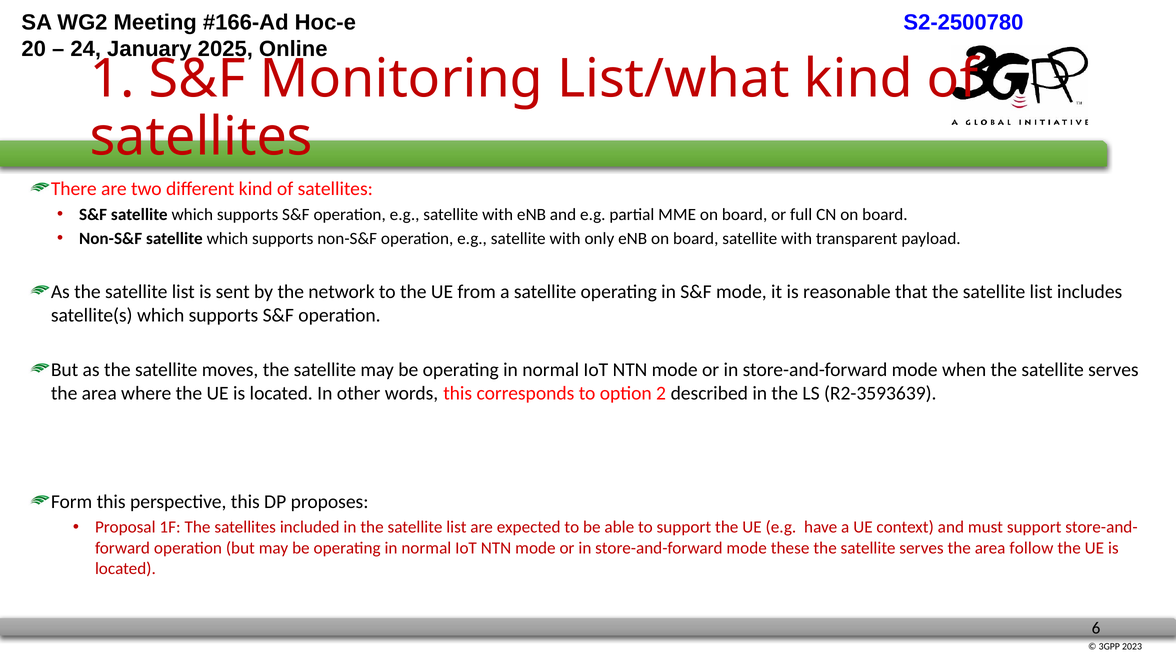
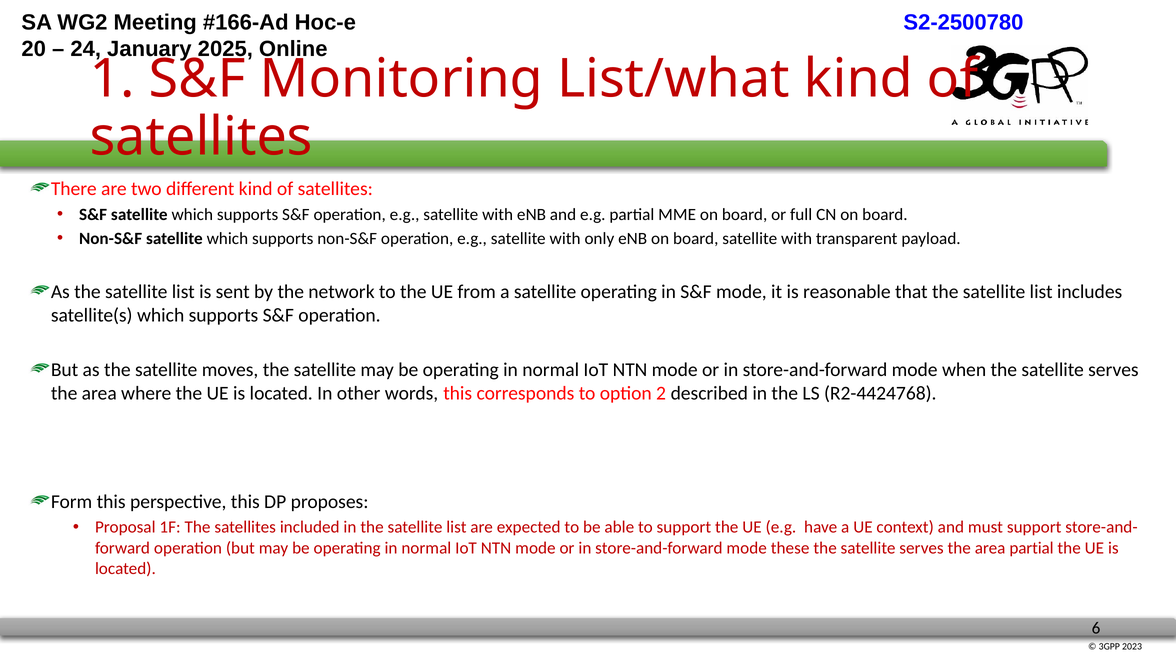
R2-3593639: R2-3593639 -> R2-4424768 (880, 393)
area follow: follow -> partial (1032, 548)
